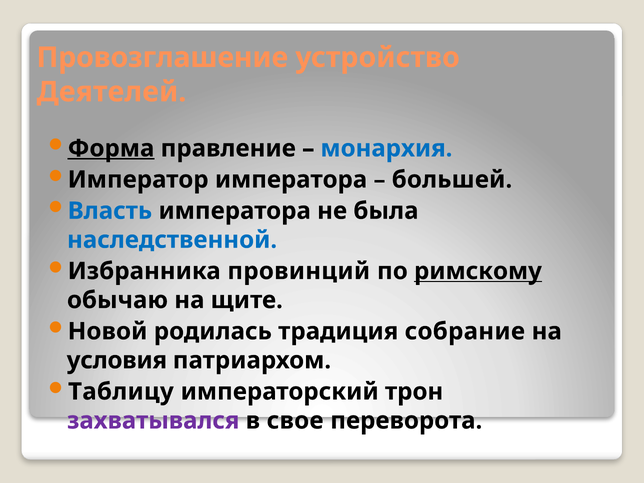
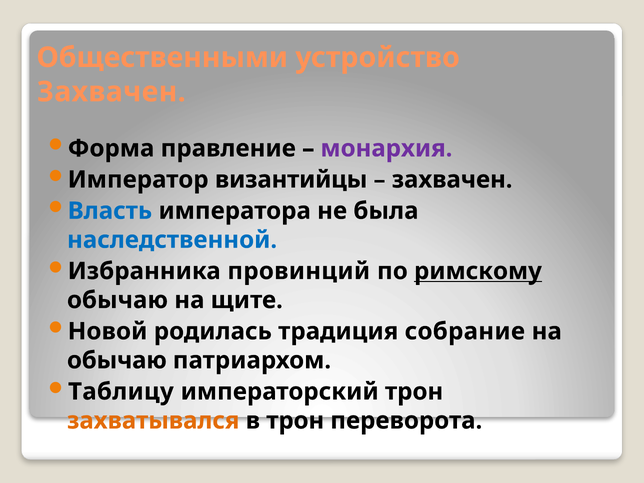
Провозглашение: Провозглашение -> Общественными (162, 58)
Деятелей: Деятелей -> Захвачен (111, 92)
Форма underline: present -> none (111, 148)
монархия colour: blue -> purple (386, 148)
Император императора: императора -> византийцы (291, 180)
большей: большей -> захвачен (452, 180)
условия: условия -> обычаю (117, 360)
захватывался colour: purple -> orange (153, 421)
в свое: свое -> трон (295, 421)
